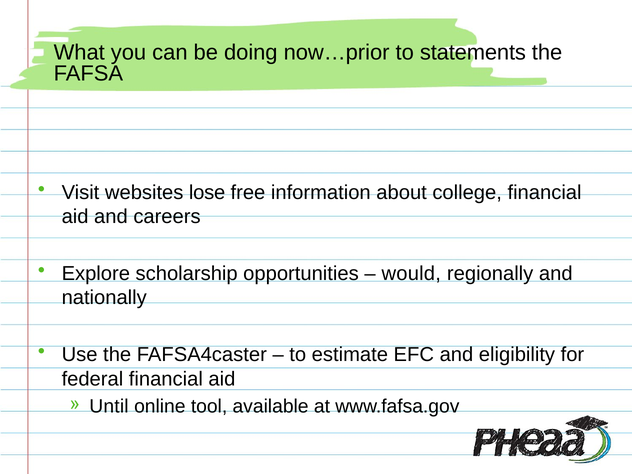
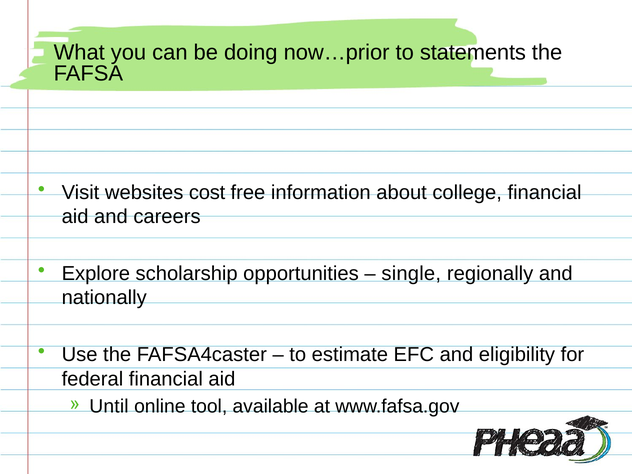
lose: lose -> cost (207, 193)
would: would -> single (411, 274)
